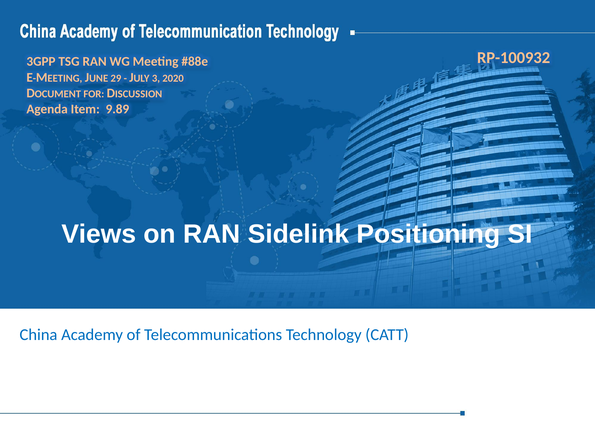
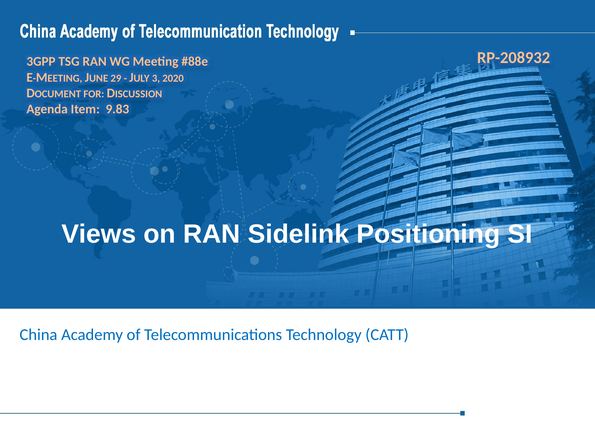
RP-100932: RP-100932 -> RP-208932 (514, 58)
9.89: 9.89 -> 9.83 (117, 109)
